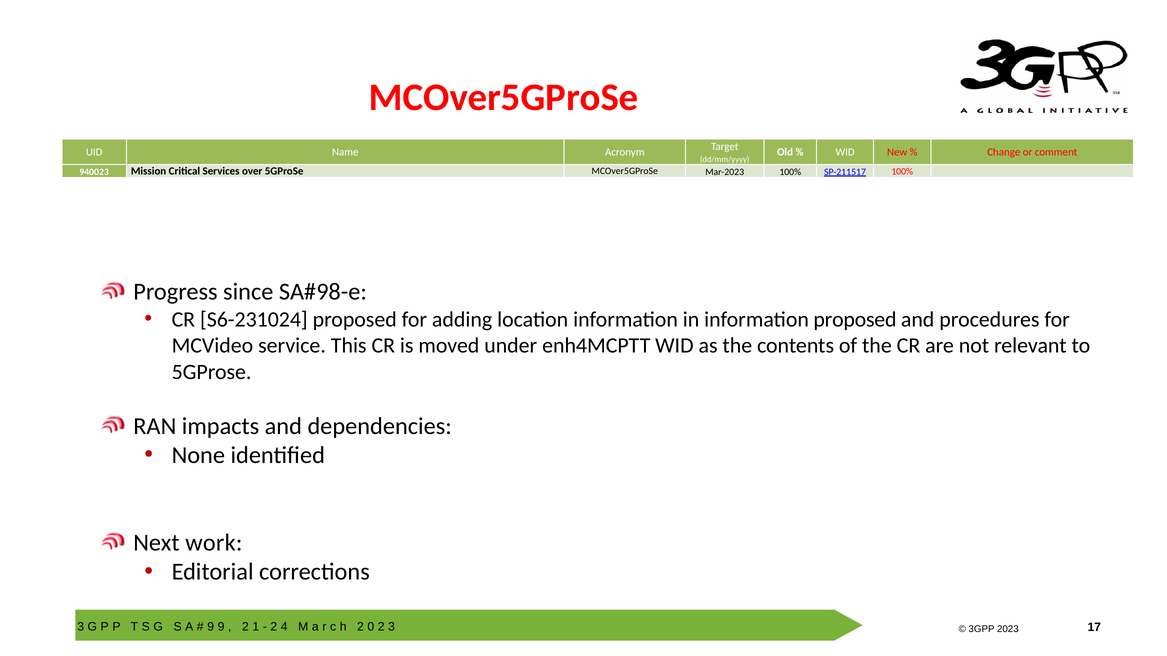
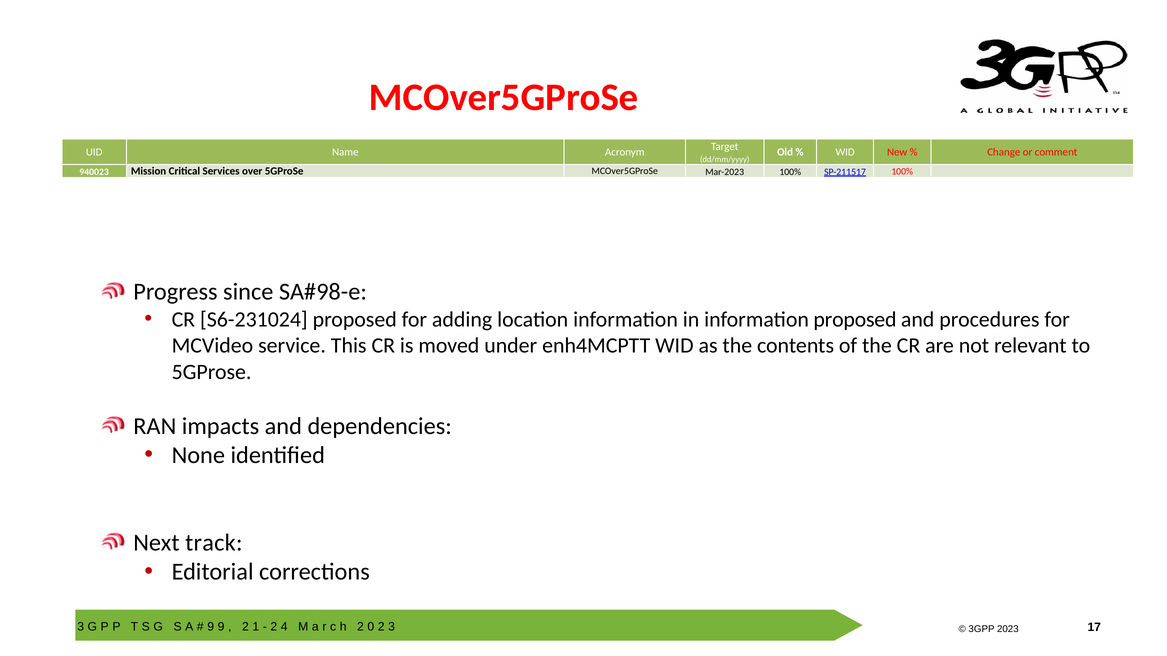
work: work -> track (214, 543)
